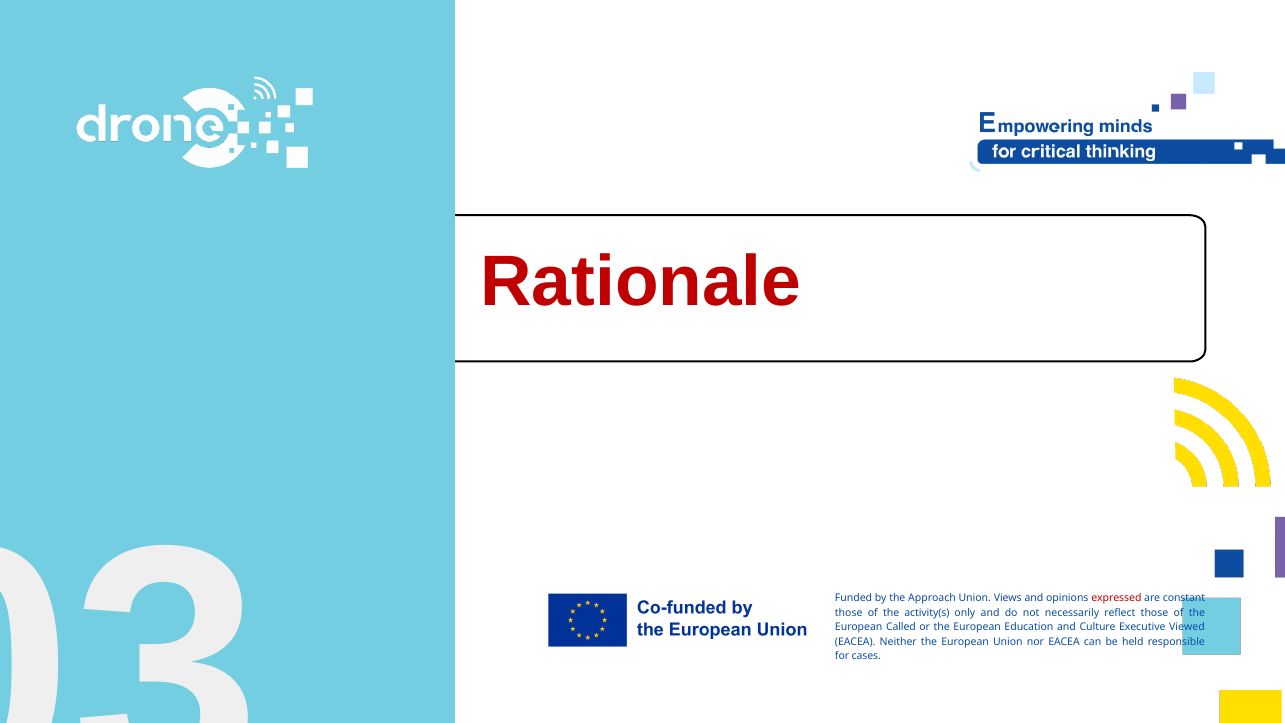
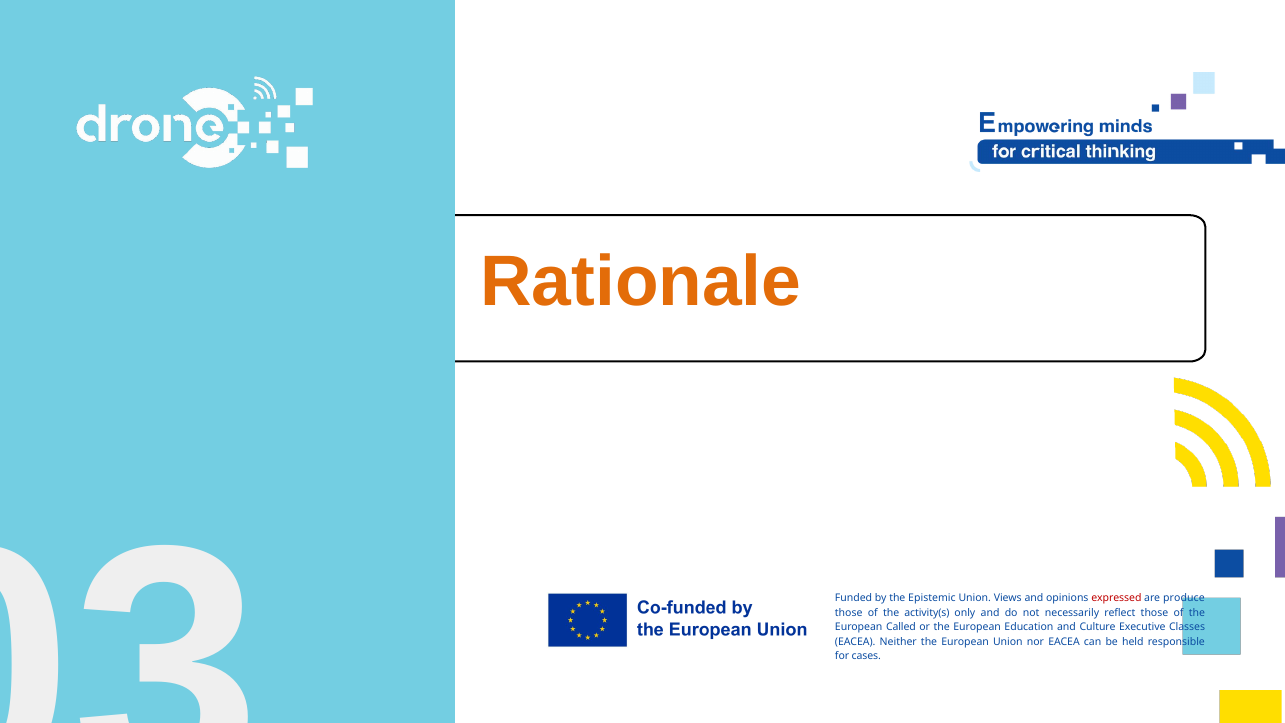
Rationale colour: red -> orange (641, 281)
Approach: Approach -> Epistemic (932, 598)
constant: constant -> produce (1184, 598)
Viewed: Viewed -> Classes (1187, 627)
